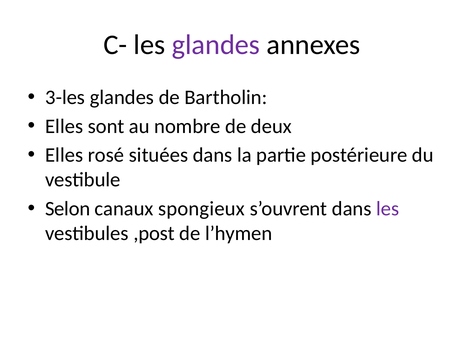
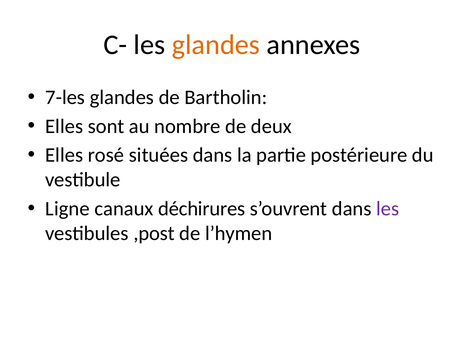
glandes colour: purple -> orange (216, 45)
3-les: 3-les -> 7-les (65, 97)
Selon: Selon -> Ligne (68, 209)
spongieux: spongieux -> déchirures (202, 209)
